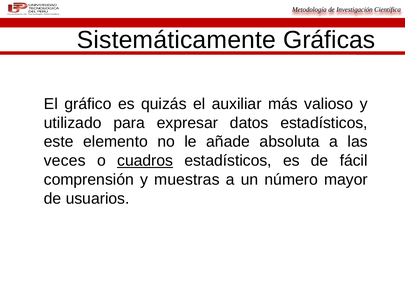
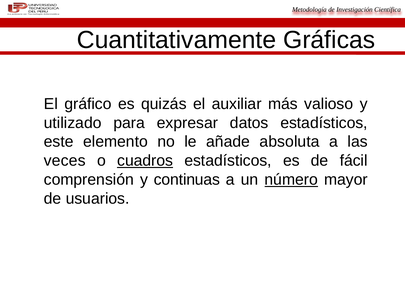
Sistemáticamente: Sistemáticamente -> Cuantitativamente (177, 40)
muestras: muestras -> continuas (187, 179)
número underline: none -> present (291, 179)
